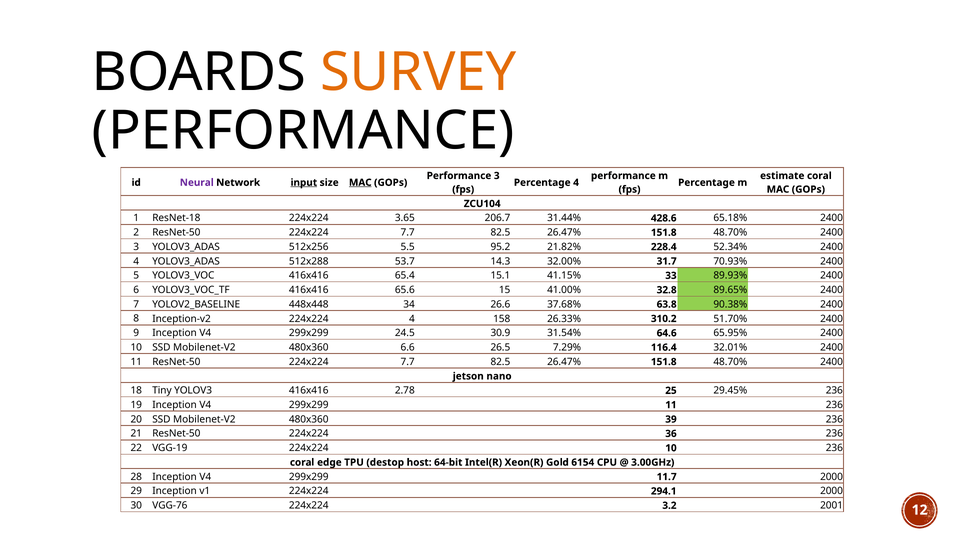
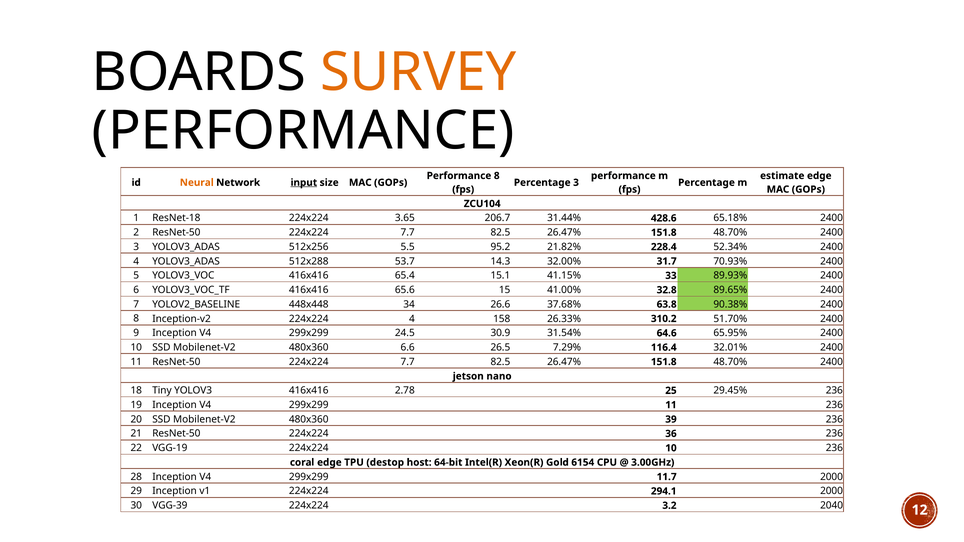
Performance 3: 3 -> 8 (497, 176)
estimate coral: coral -> edge (819, 176)
Neural colour: purple -> orange (197, 183)
MAC underline: present -> none (360, 183)
Percentage 4: 4 -> 3 (576, 183)
VGG-76: VGG-76 -> VGG-39 (170, 506)
2001: 2001 -> 2040 (832, 506)
